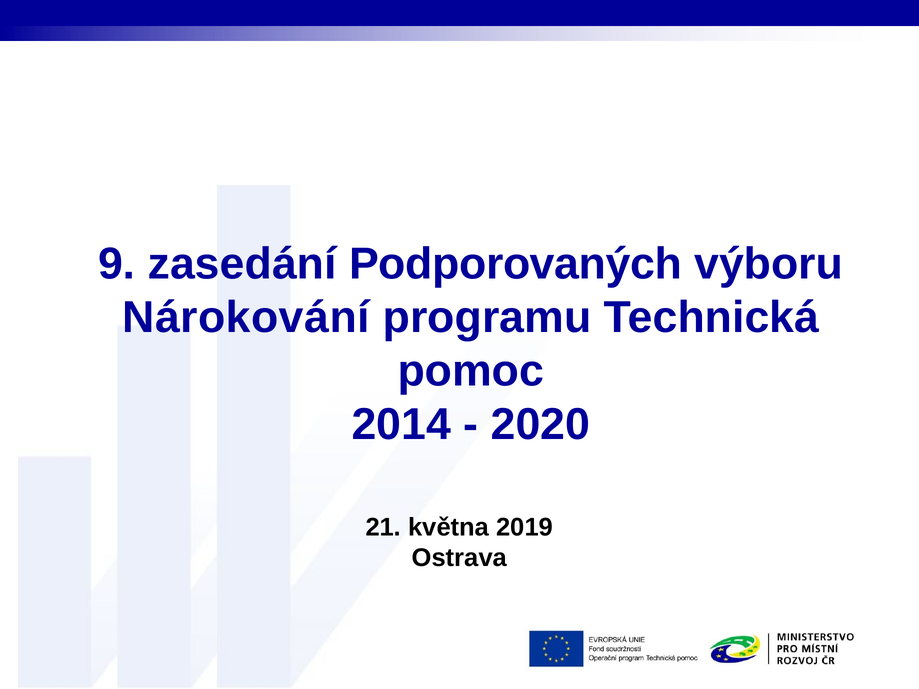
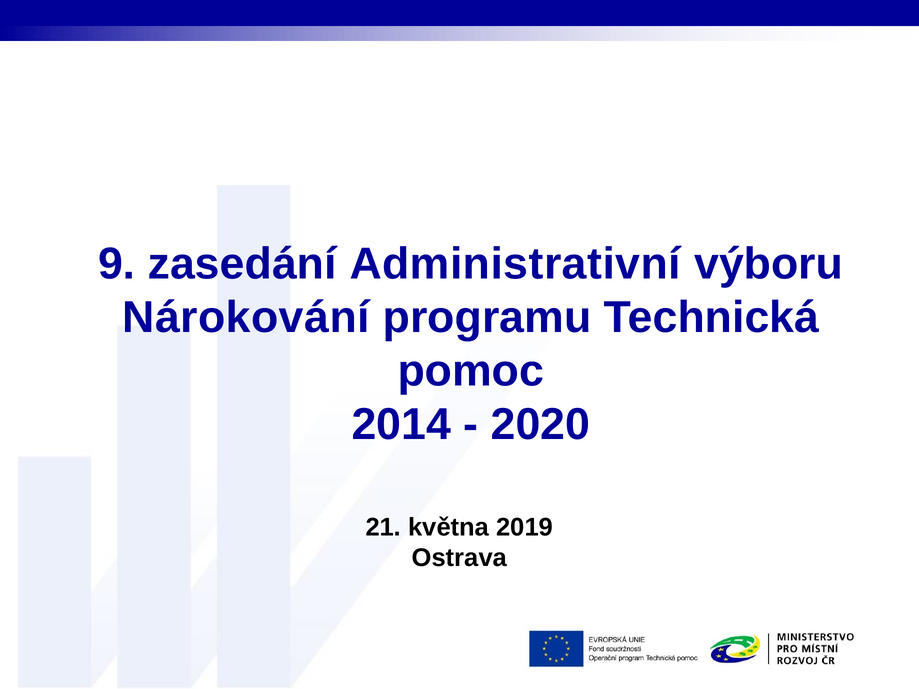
Podporovaných: Podporovaných -> Administrativní (515, 264)
